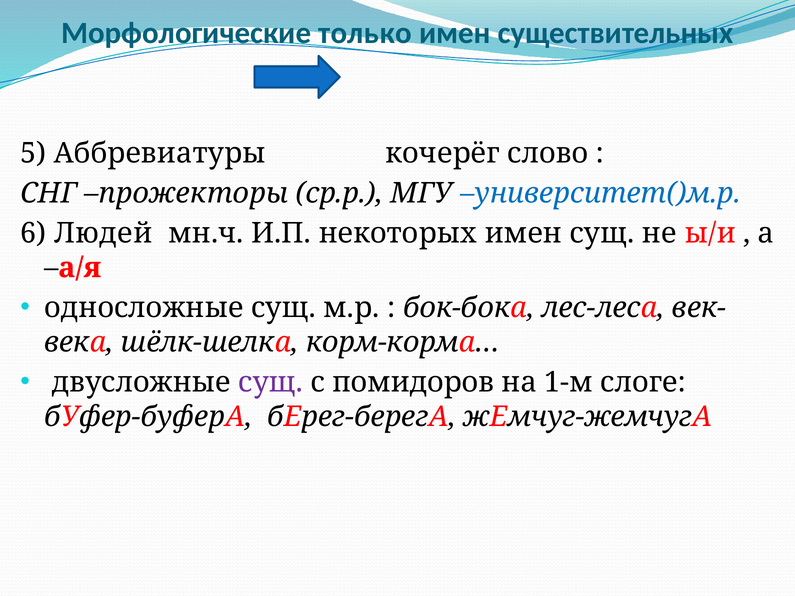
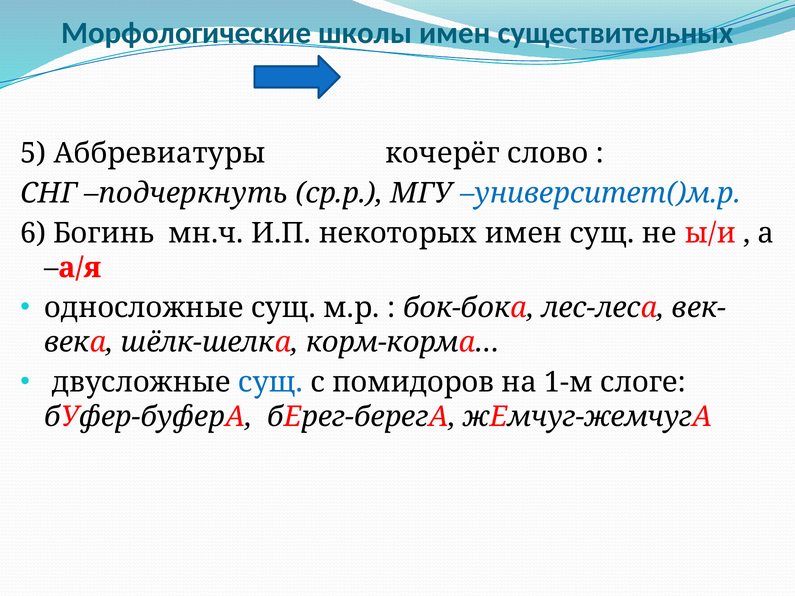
только: только -> школы (365, 33)
прожекторы: прожекторы -> подчеркнуть (186, 193)
Людей: Людей -> Богинь (104, 233)
сущ colour: purple -> blue (271, 383)
